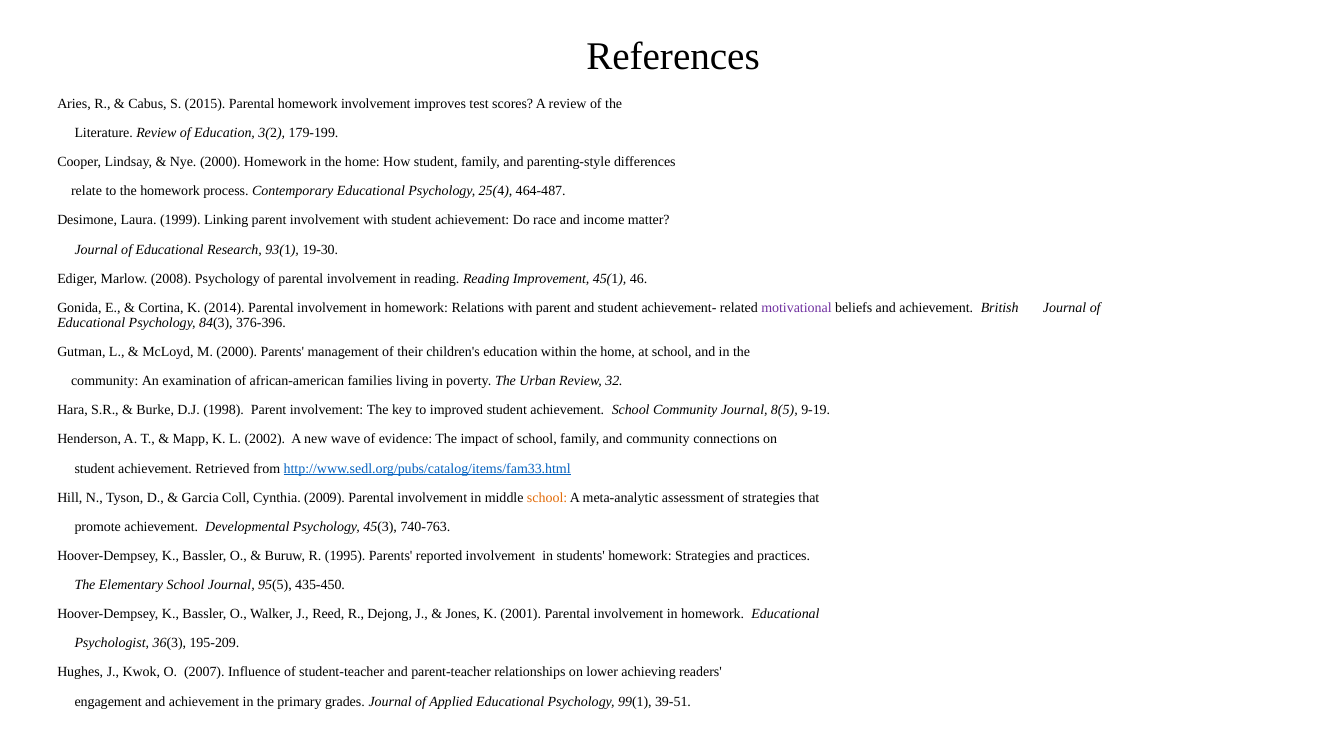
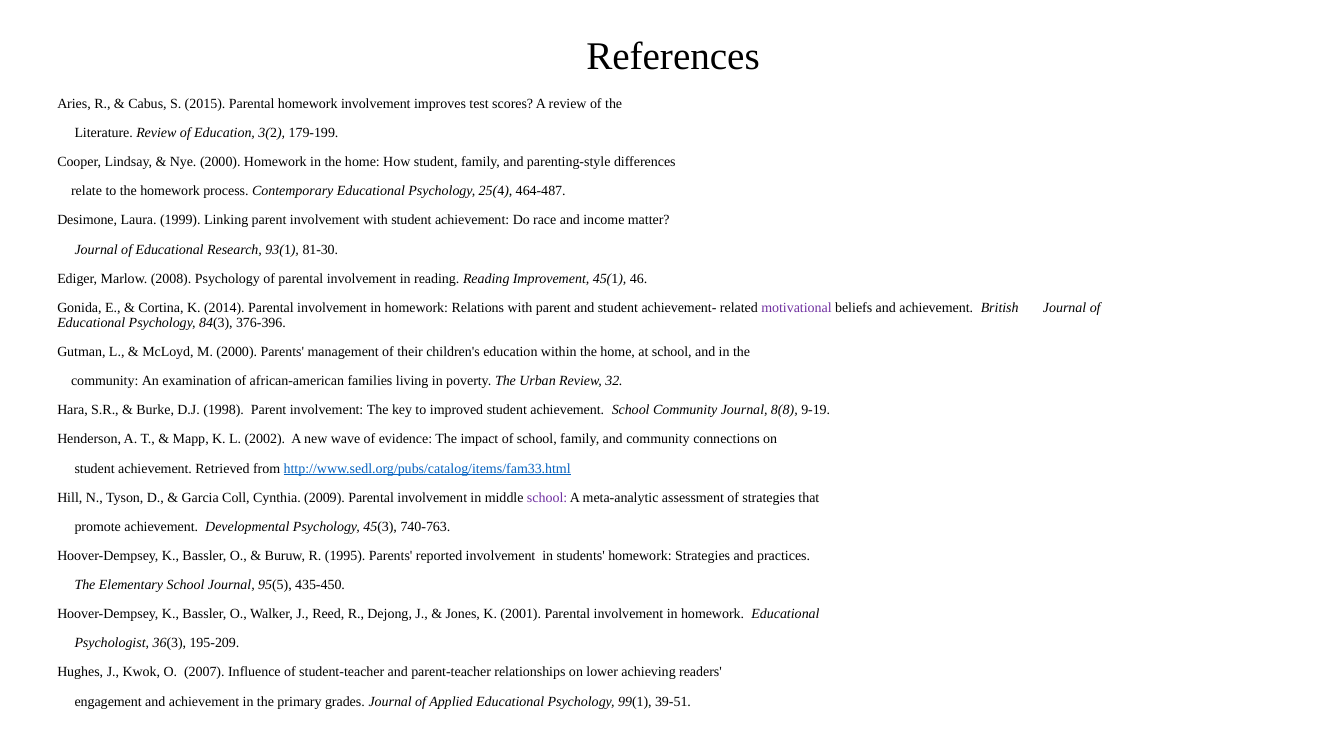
19-30: 19-30 -> 81-30 (320, 250)
8(5: 8(5 -> 8(8 (784, 410)
school colour: orange -> purple (547, 498)
